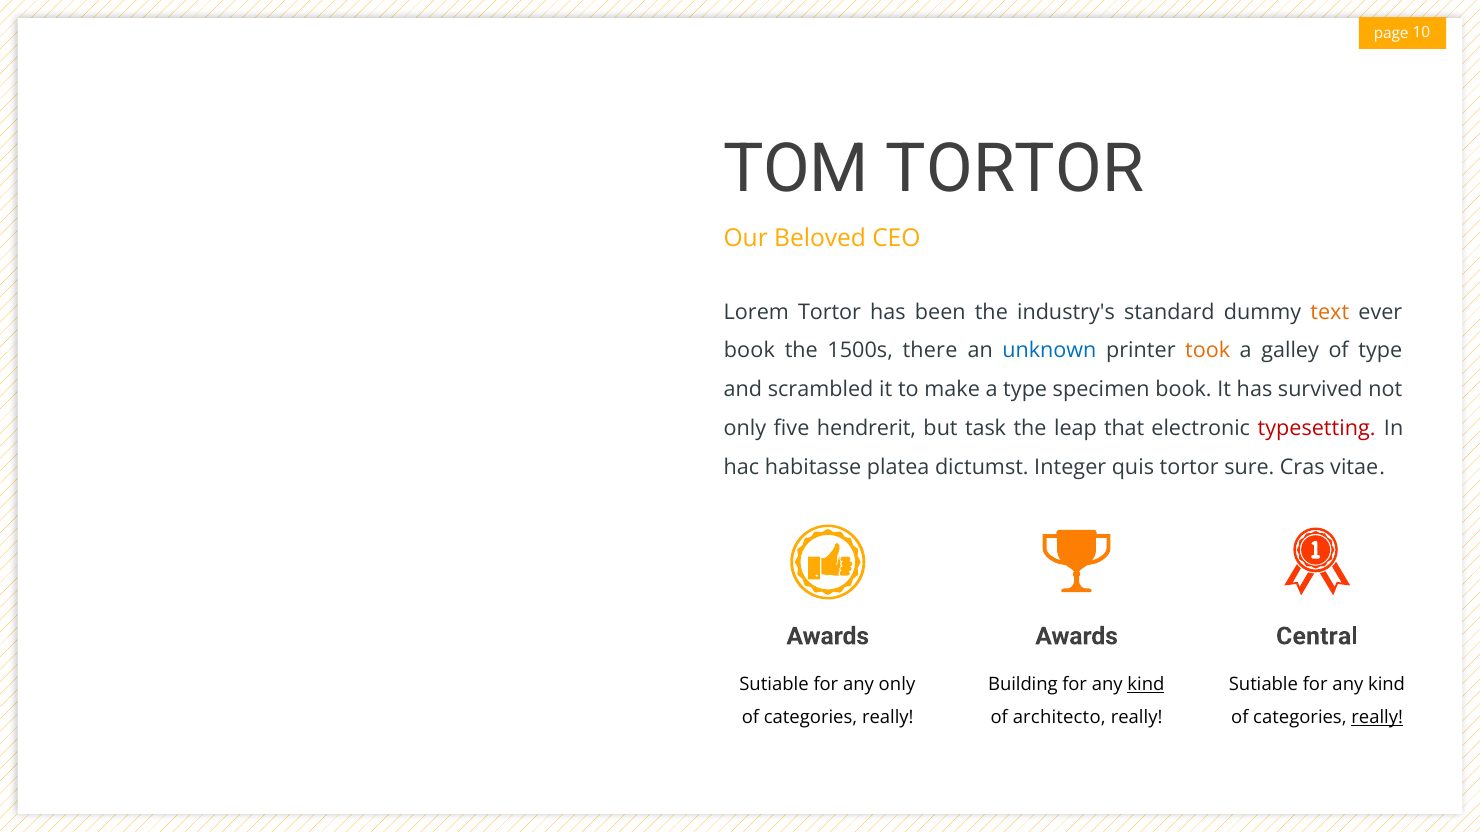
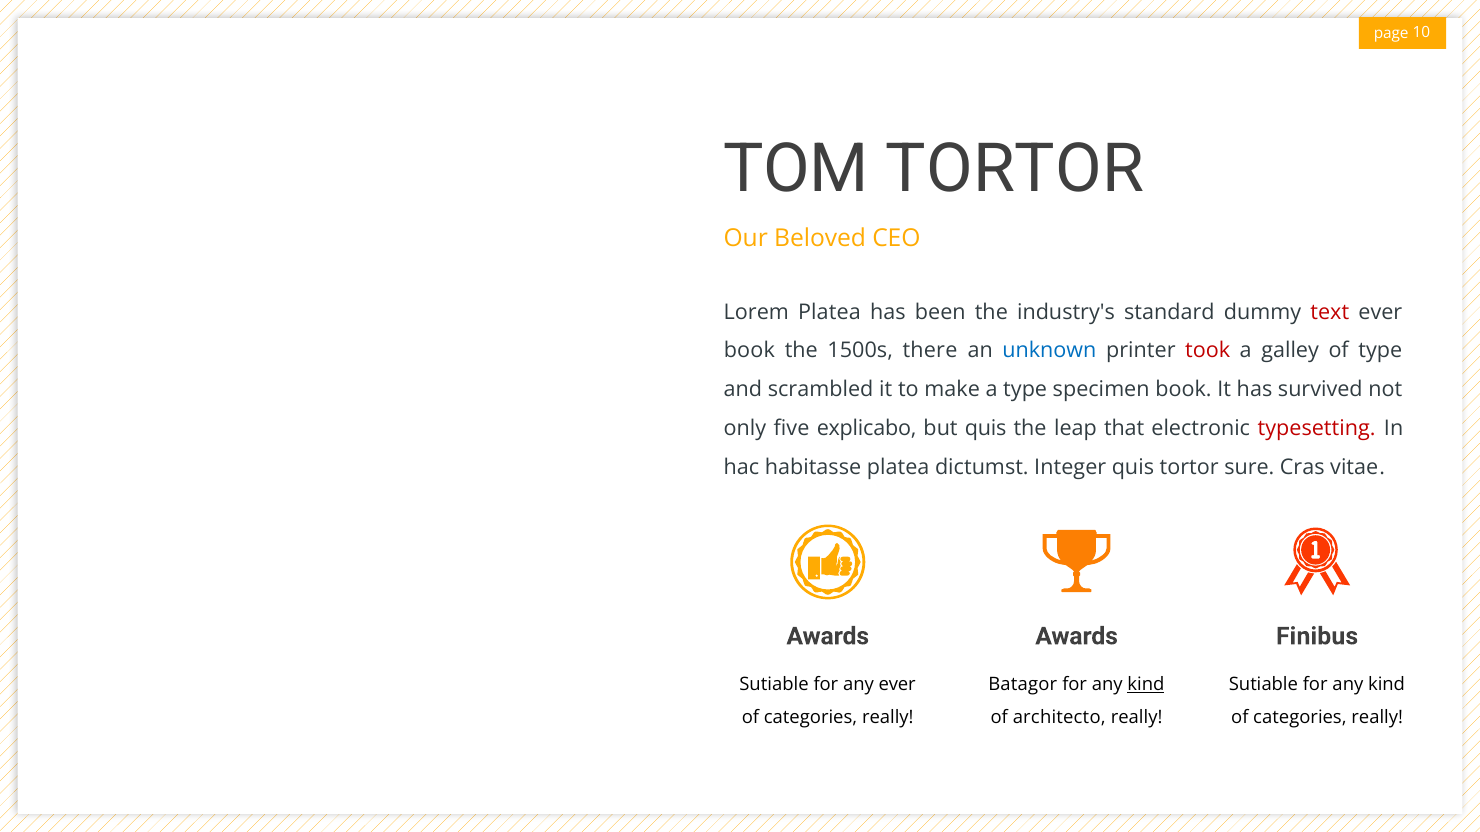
Lorem Tortor: Tortor -> Platea (829, 312)
text colour: orange -> red (1330, 312)
took colour: orange -> red (1208, 351)
hendrerit: hendrerit -> explicabo (867, 429)
but task: task -> quis (986, 429)
Central: Central -> Finibus (1317, 637)
any only: only -> ever (897, 685)
Building: Building -> Batagor (1023, 685)
really underline: present -> none (1377, 718)
